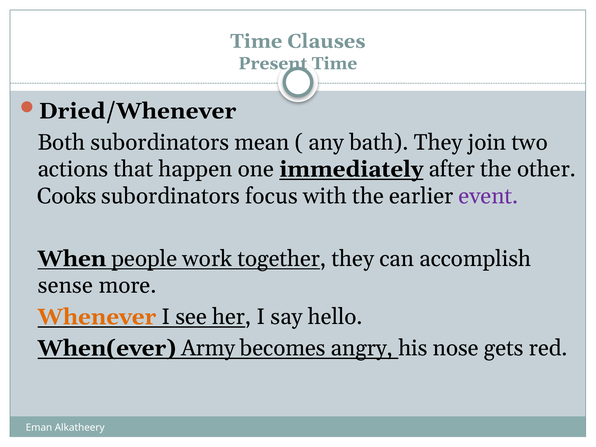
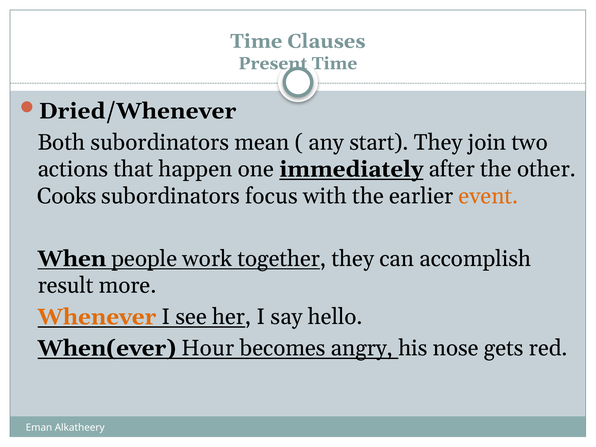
bath: bath -> start (379, 142)
event colour: purple -> orange (488, 196)
sense: sense -> result (66, 286)
Army: Army -> Hour (208, 348)
